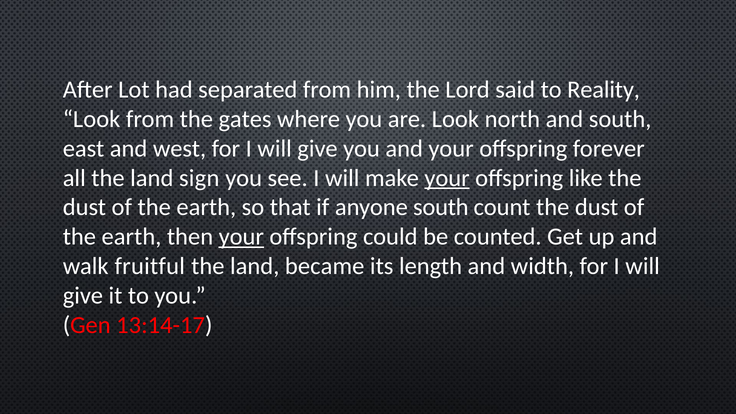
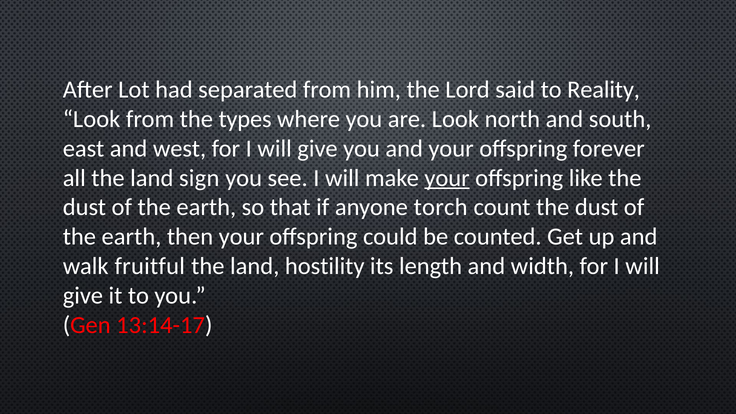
gates: gates -> types (245, 119)
anyone south: south -> torch (441, 207)
your underline: present -> none (241, 237)
became: became -> hostility (325, 266)
